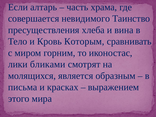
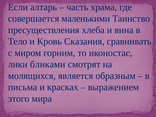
невидимого: невидимого -> маленькими (86, 19)
Которым: Которым -> Сказания (84, 41)
